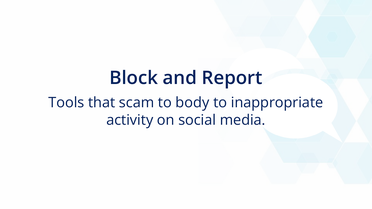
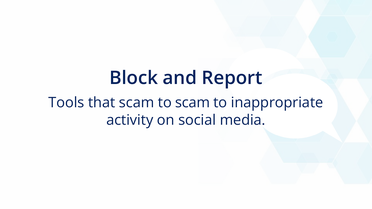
to body: body -> scam (193, 103)
